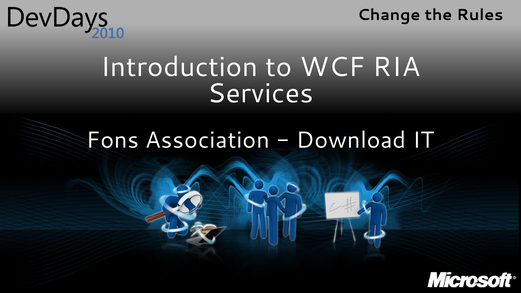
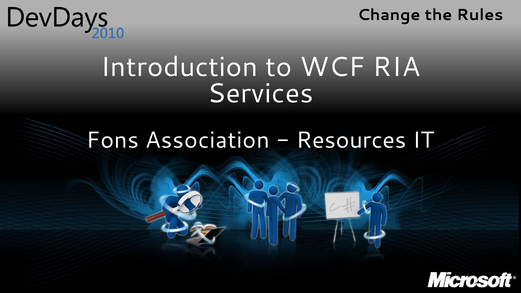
Download: Download -> Resources (351, 140)
